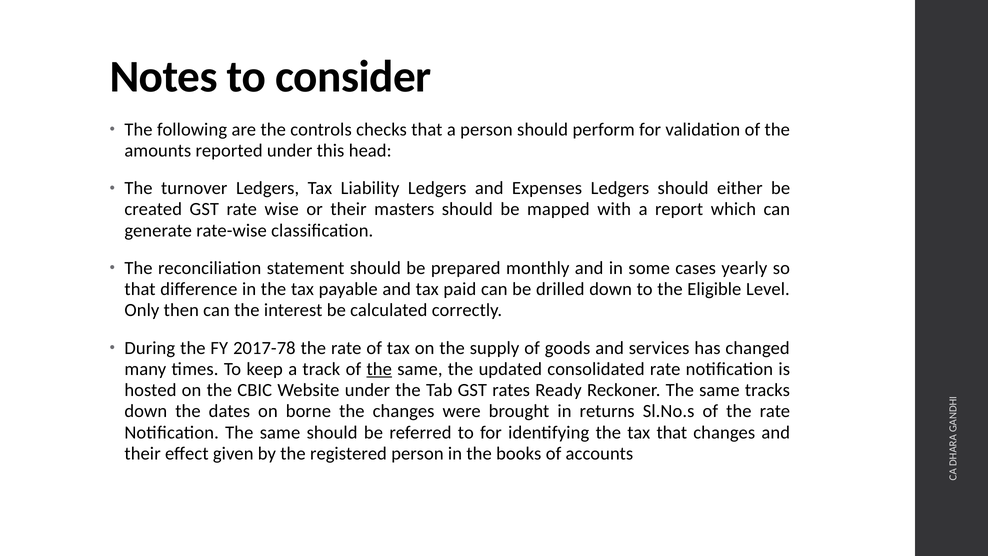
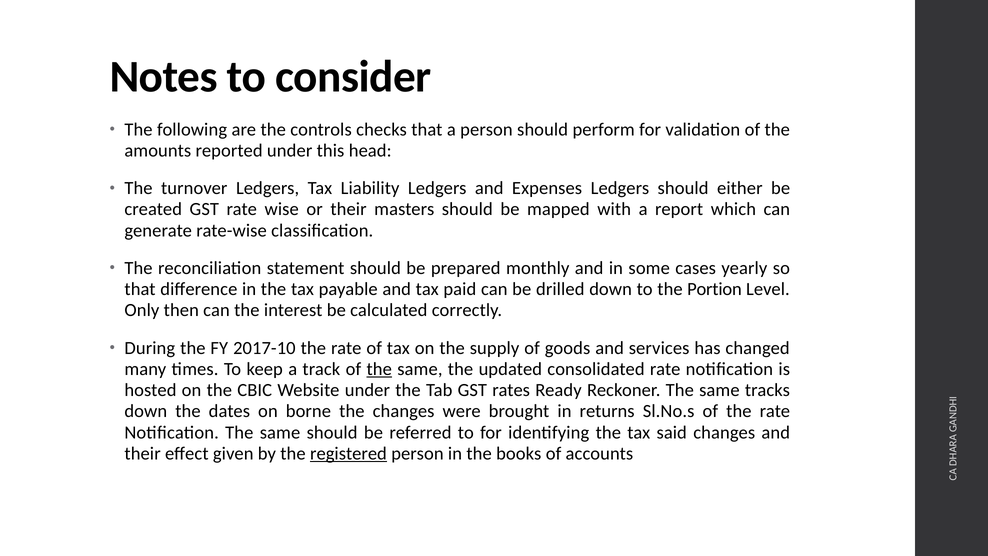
Eligible: Eligible -> Portion (714, 289)
2017-78: 2017-78 -> 2017-10 (264, 348)
tax that: that -> said (672, 432)
registered underline: none -> present (348, 453)
